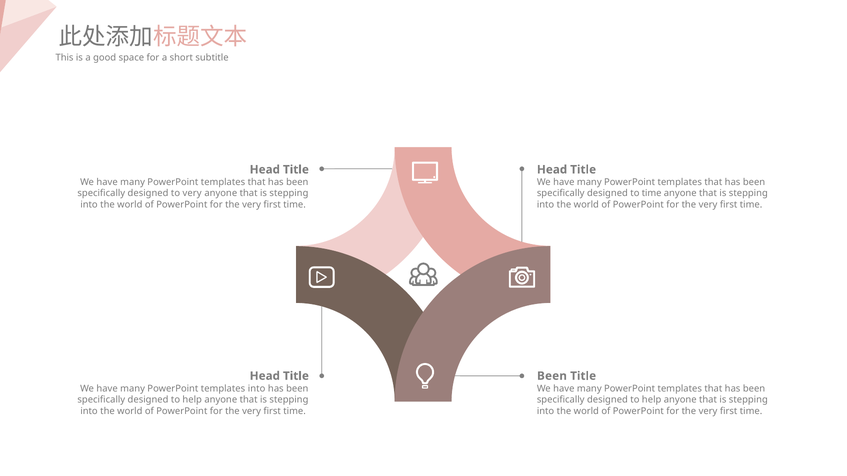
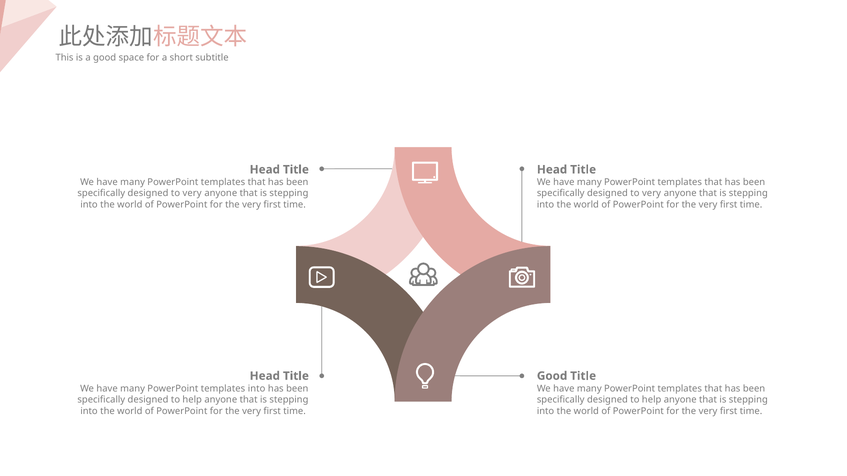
time: time -> very (652, 194)
Been: Been -> Good (552, 376)
